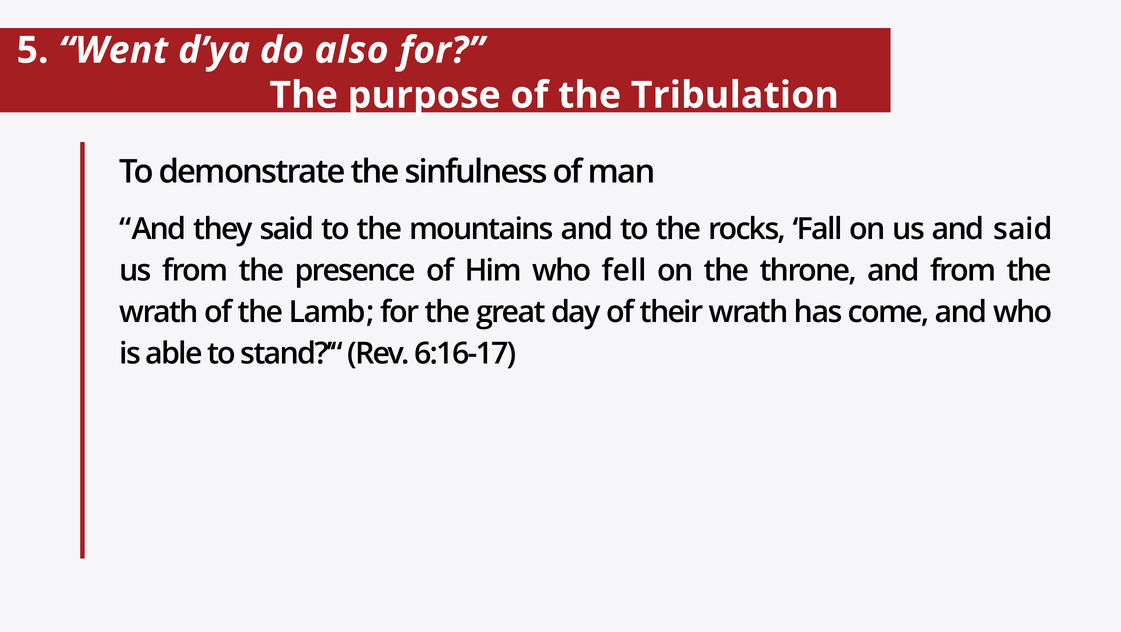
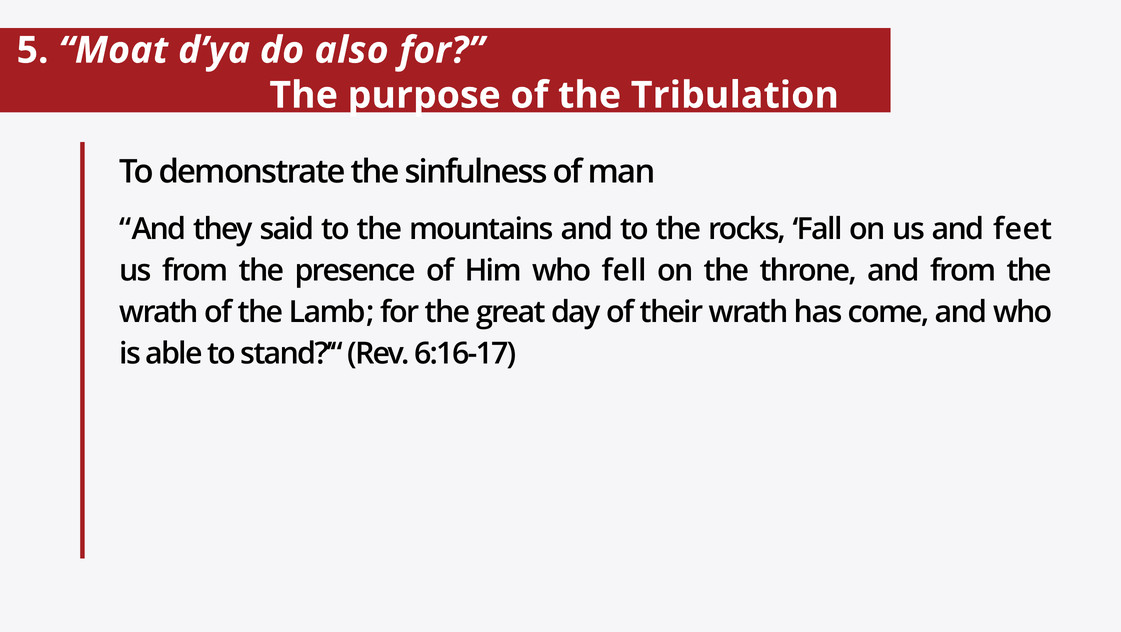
Went: Went -> Moat (113, 50)
and said: said -> feet (1023, 229)
